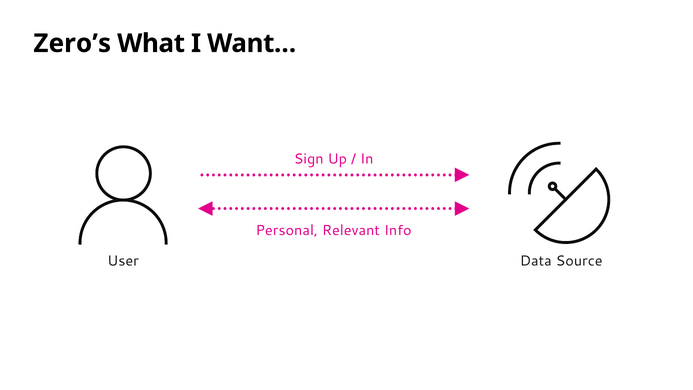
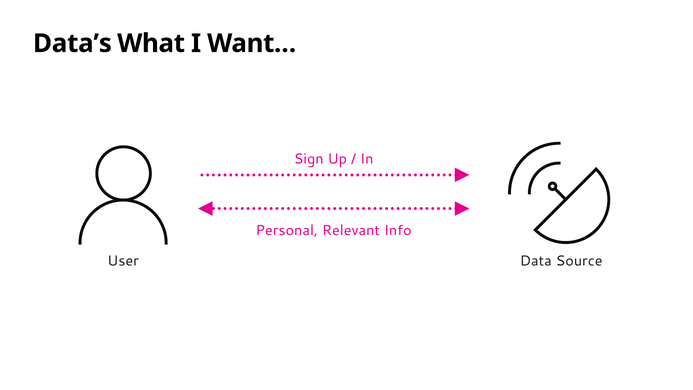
Zero’s: Zero’s -> Data’s (72, 43)
